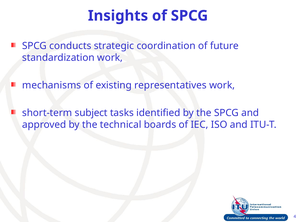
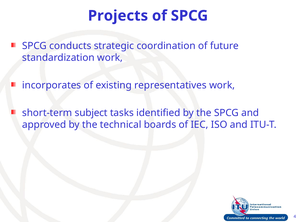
Insights: Insights -> Projects (118, 16)
mechanisms: mechanisms -> incorporates (52, 85)
